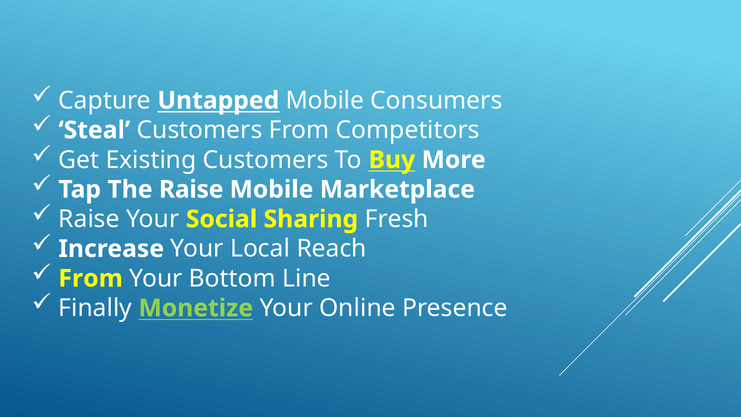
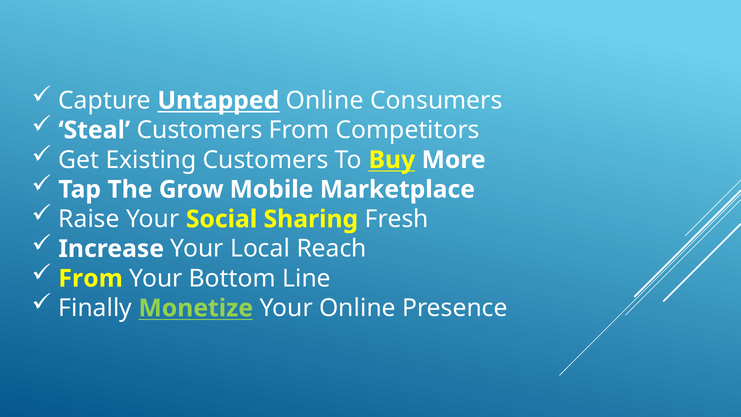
Untapped Mobile: Mobile -> Online (325, 100)
The Raise: Raise -> Grow (191, 189)
